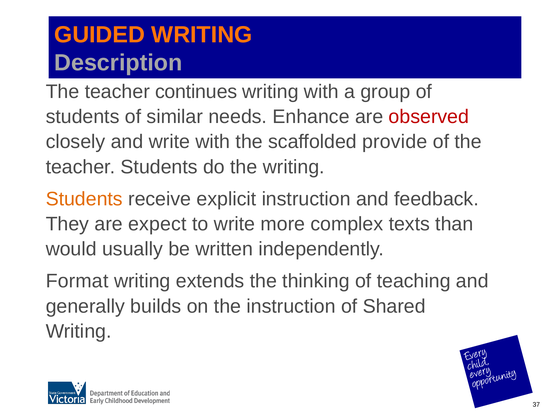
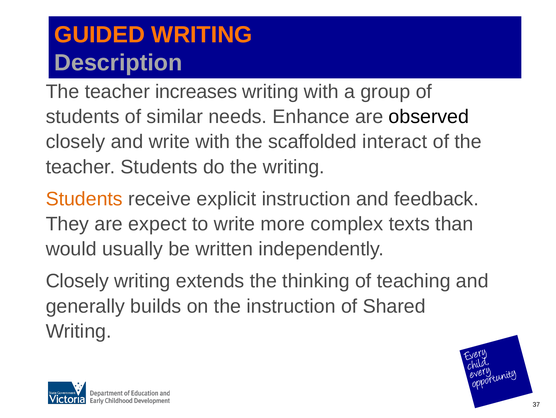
continues: continues -> increases (196, 91)
observed colour: red -> black (429, 117)
provide: provide -> interact (395, 142)
Format: Format -> Closely (77, 281)
